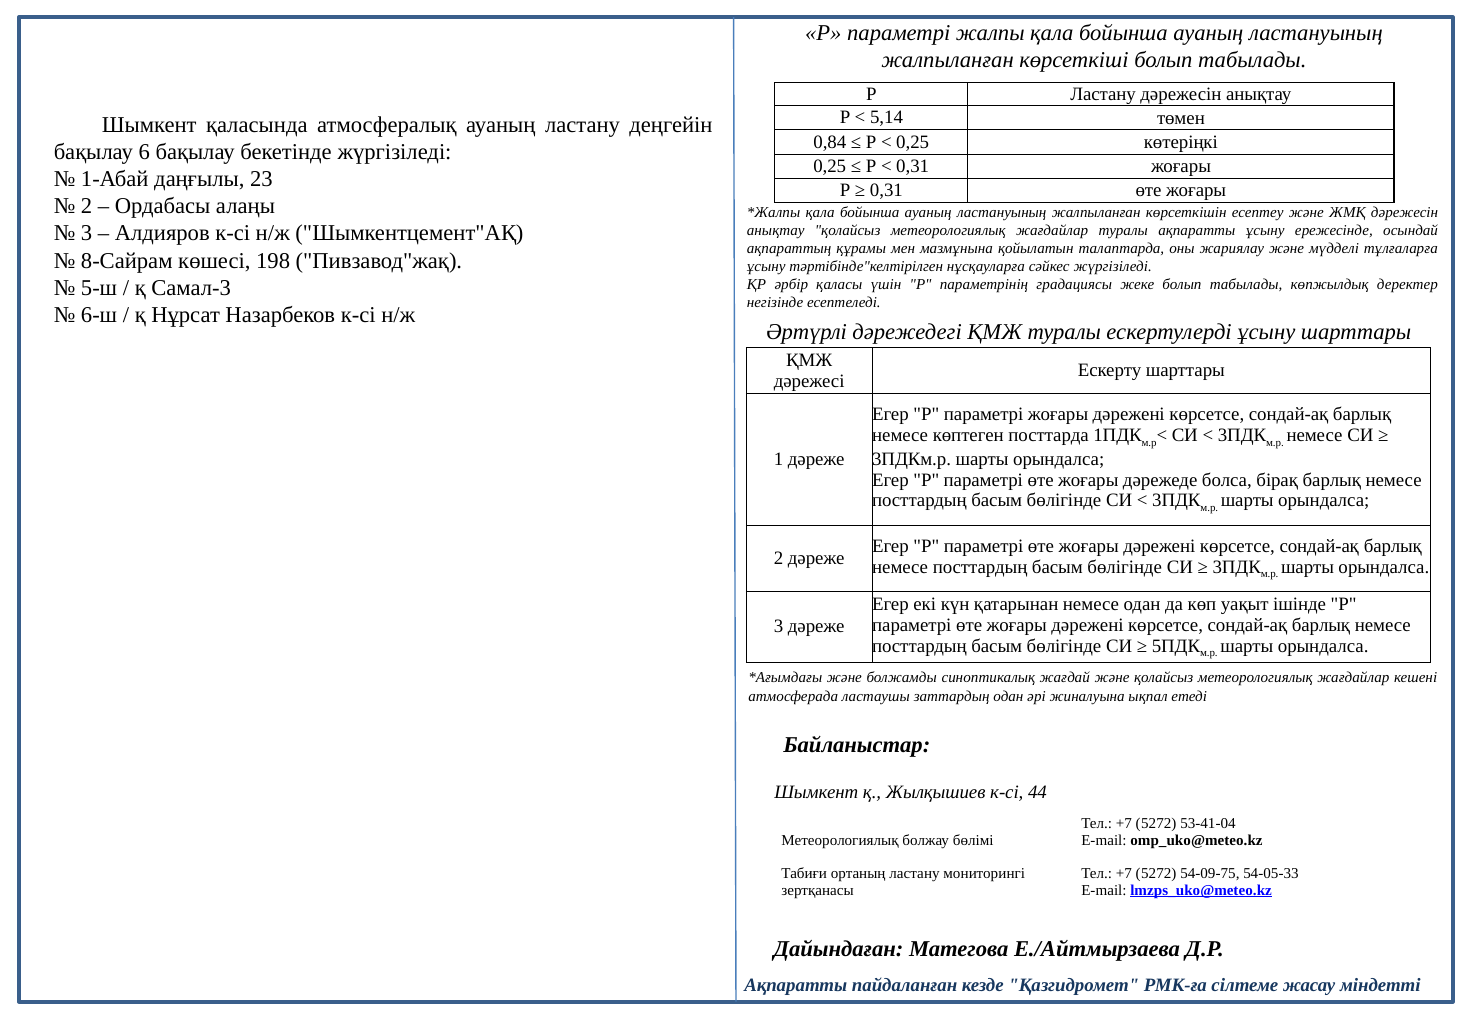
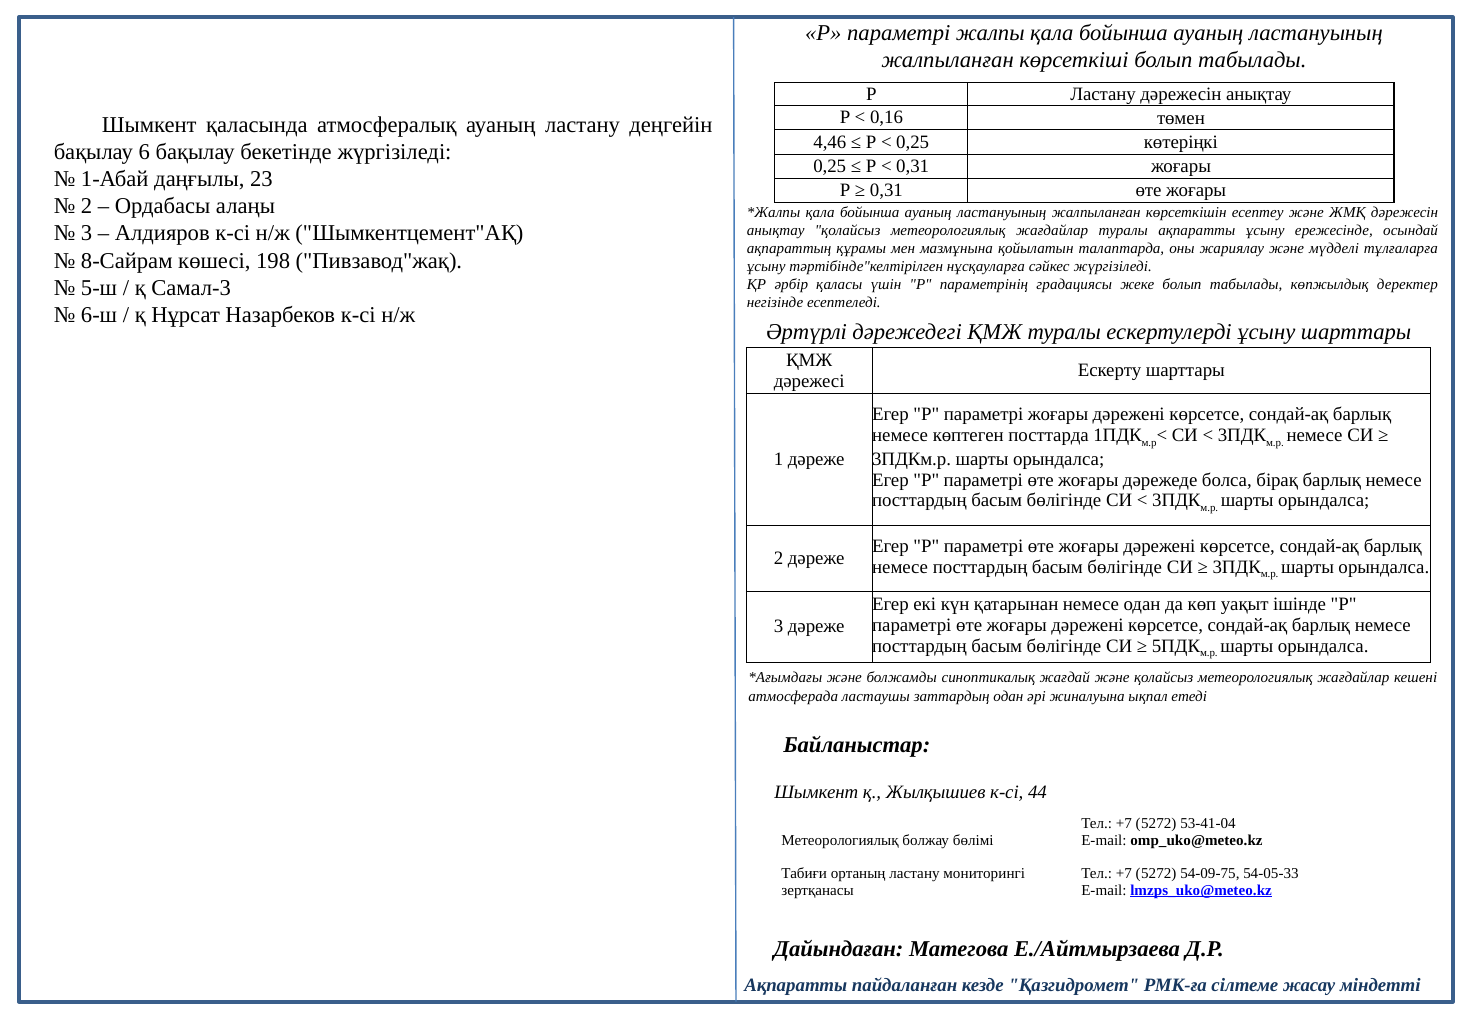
5,14: 5,14 -> 0,16 (887, 118)
0,84: 0,84 -> 4,46 (830, 142)
